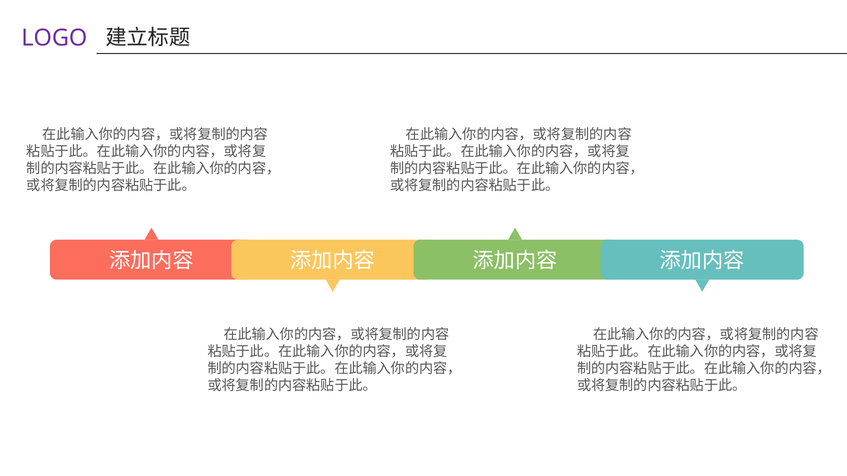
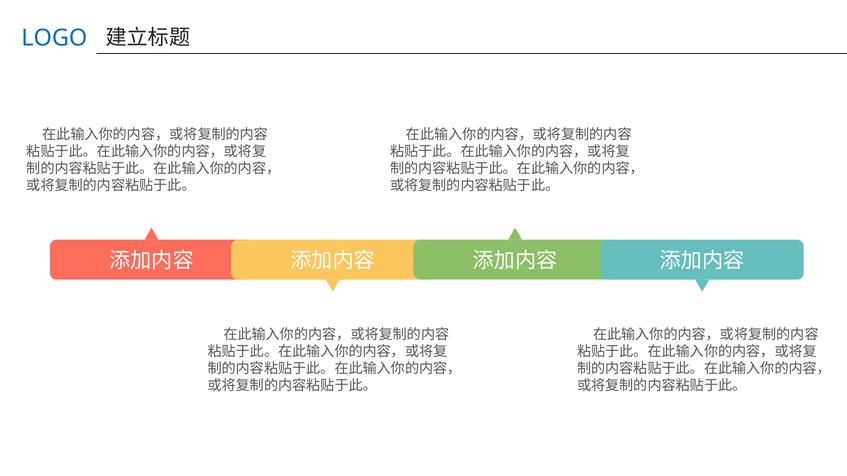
LOGO colour: purple -> blue (54, 38)
